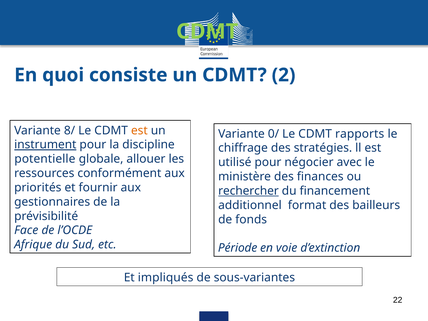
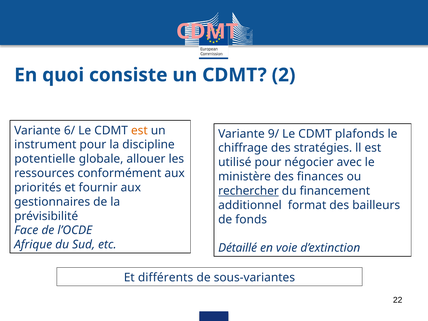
CDMT colour: light green -> pink (207, 31)
8/: 8/ -> 6/ (70, 130)
0/: 0/ -> 9/ (274, 134)
rapports: rapports -> plafonds (360, 134)
instrument underline: present -> none (45, 145)
Période: Période -> Détaillé (238, 248)
impliqués: impliqués -> différents (166, 278)
